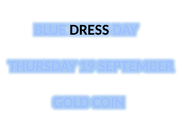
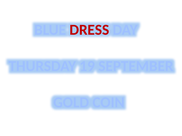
DRESS colour: black -> red (89, 30)
